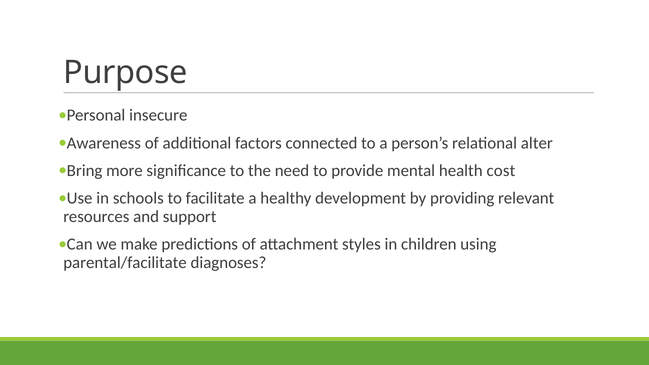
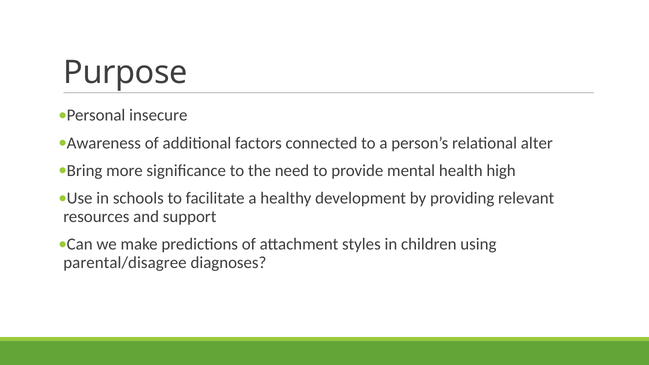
cost: cost -> high (501, 171)
parental/facilitate: parental/facilitate -> parental/disagree (125, 262)
